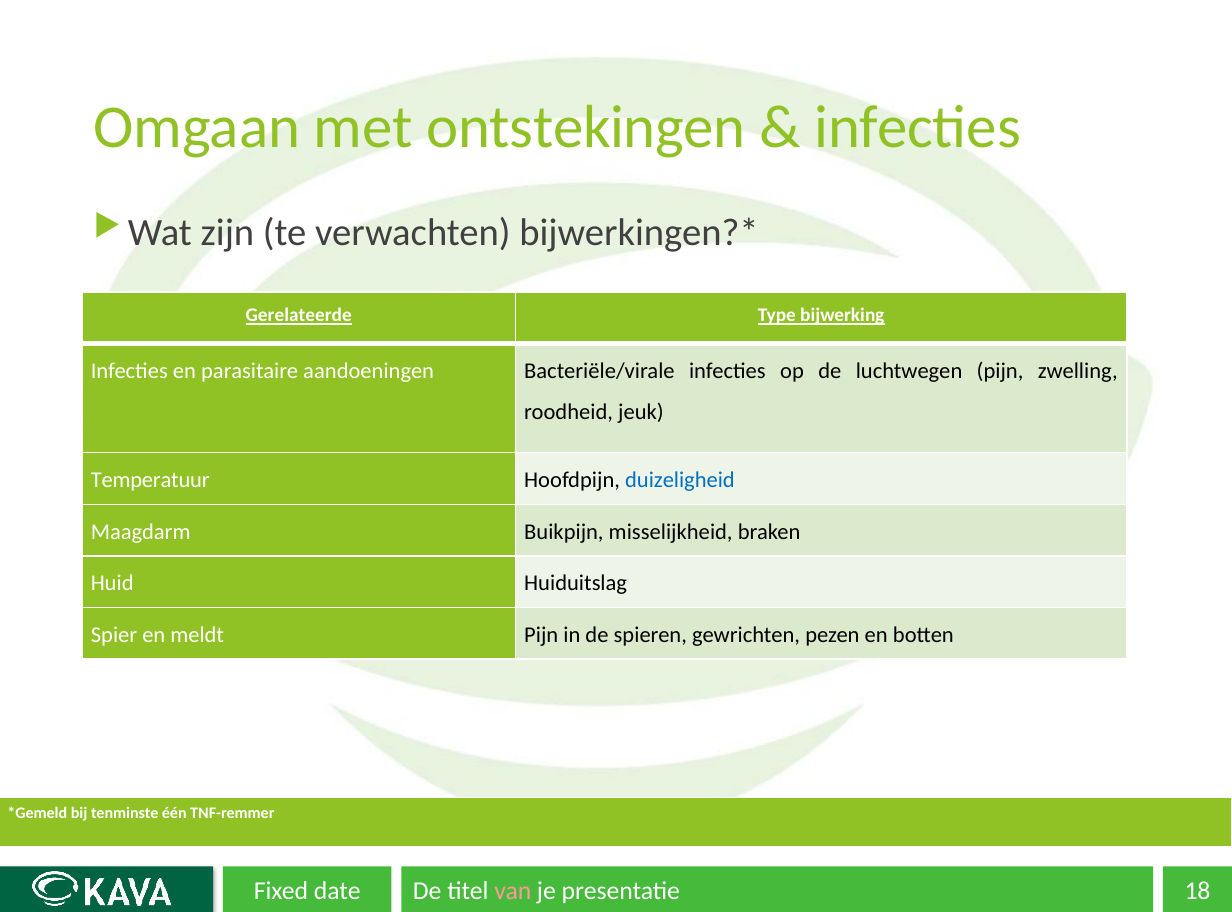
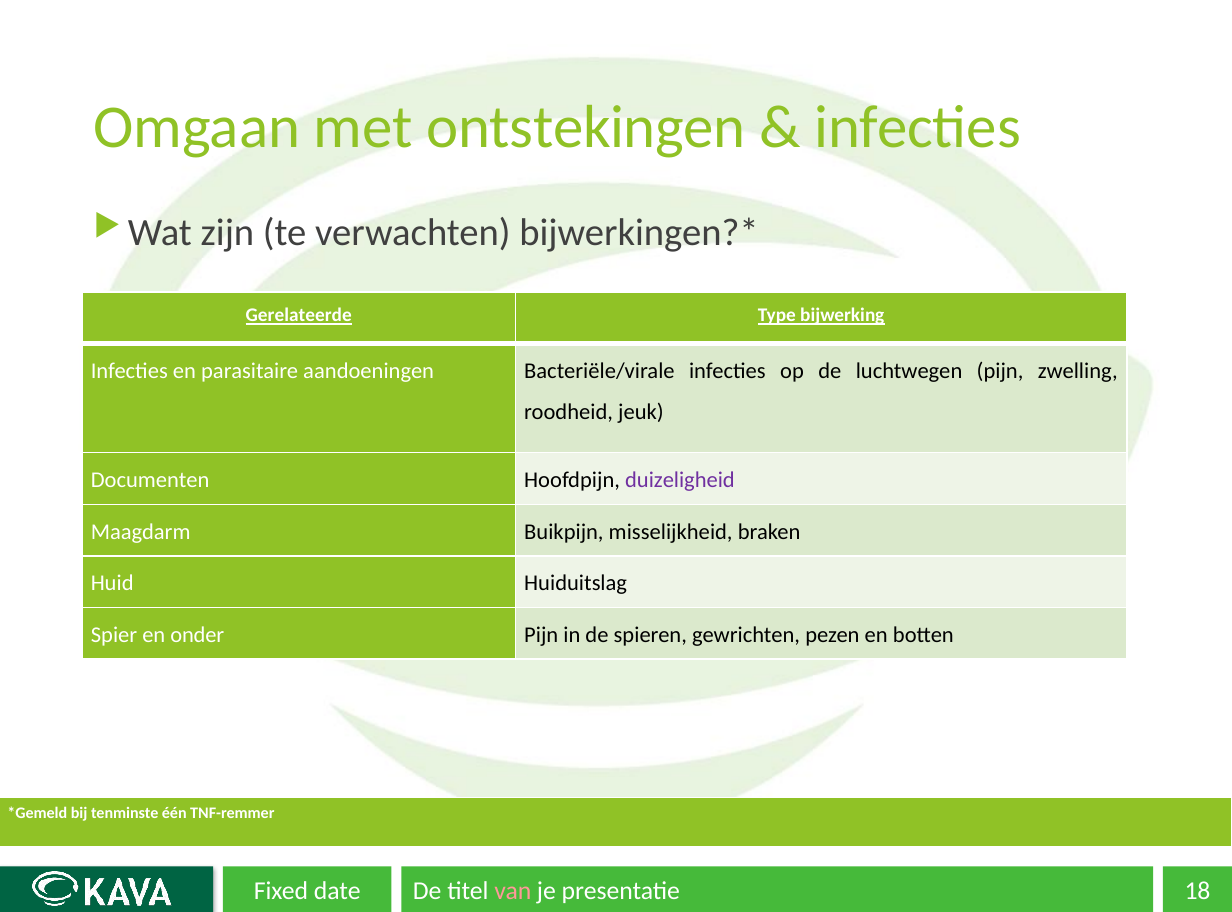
Temperatuur: Temperatuur -> Documenten (150, 481)
duizeligheid colour: blue -> purple (680, 481)
meldt: meldt -> onder (197, 636)
